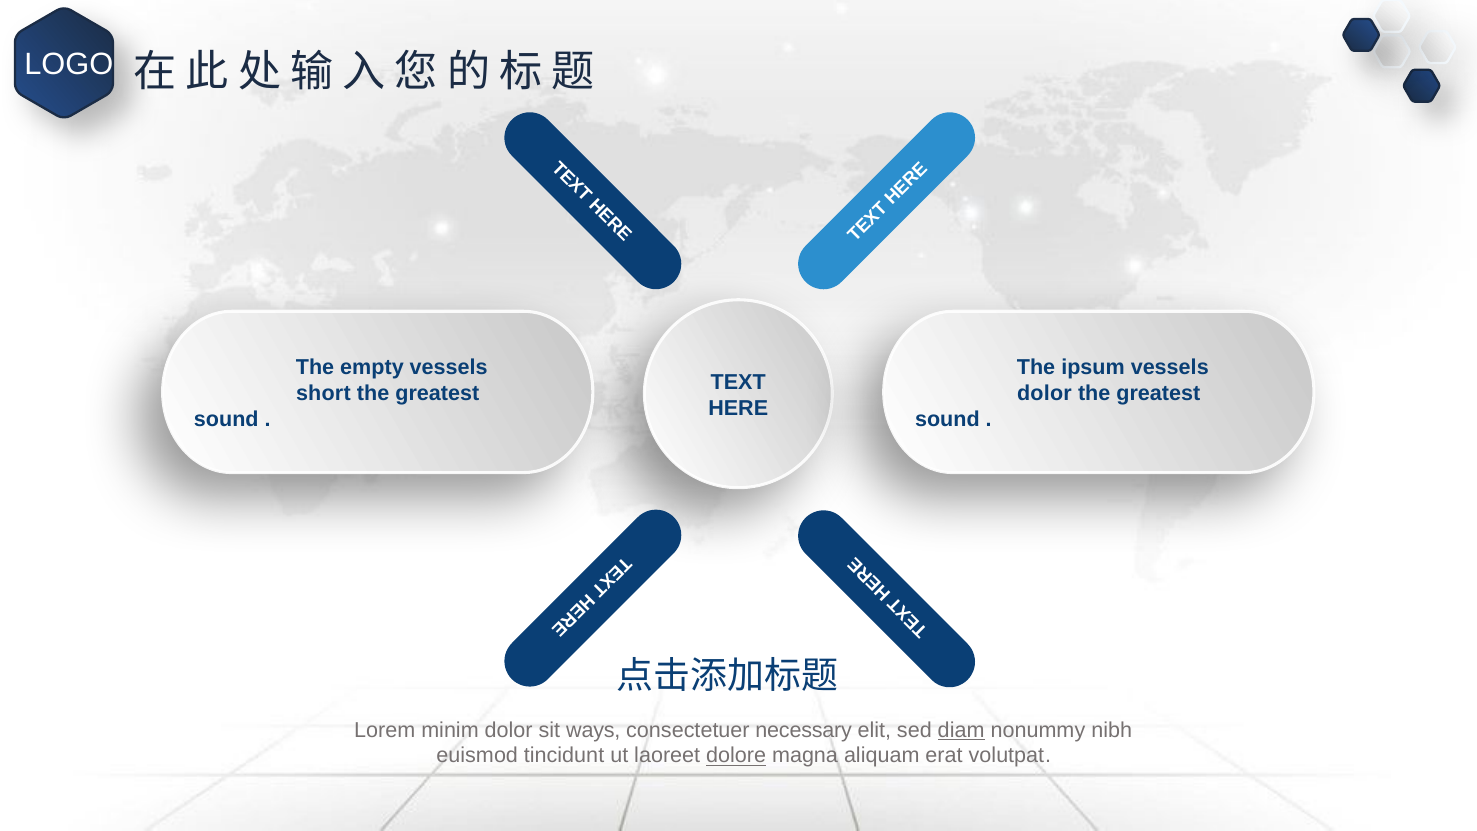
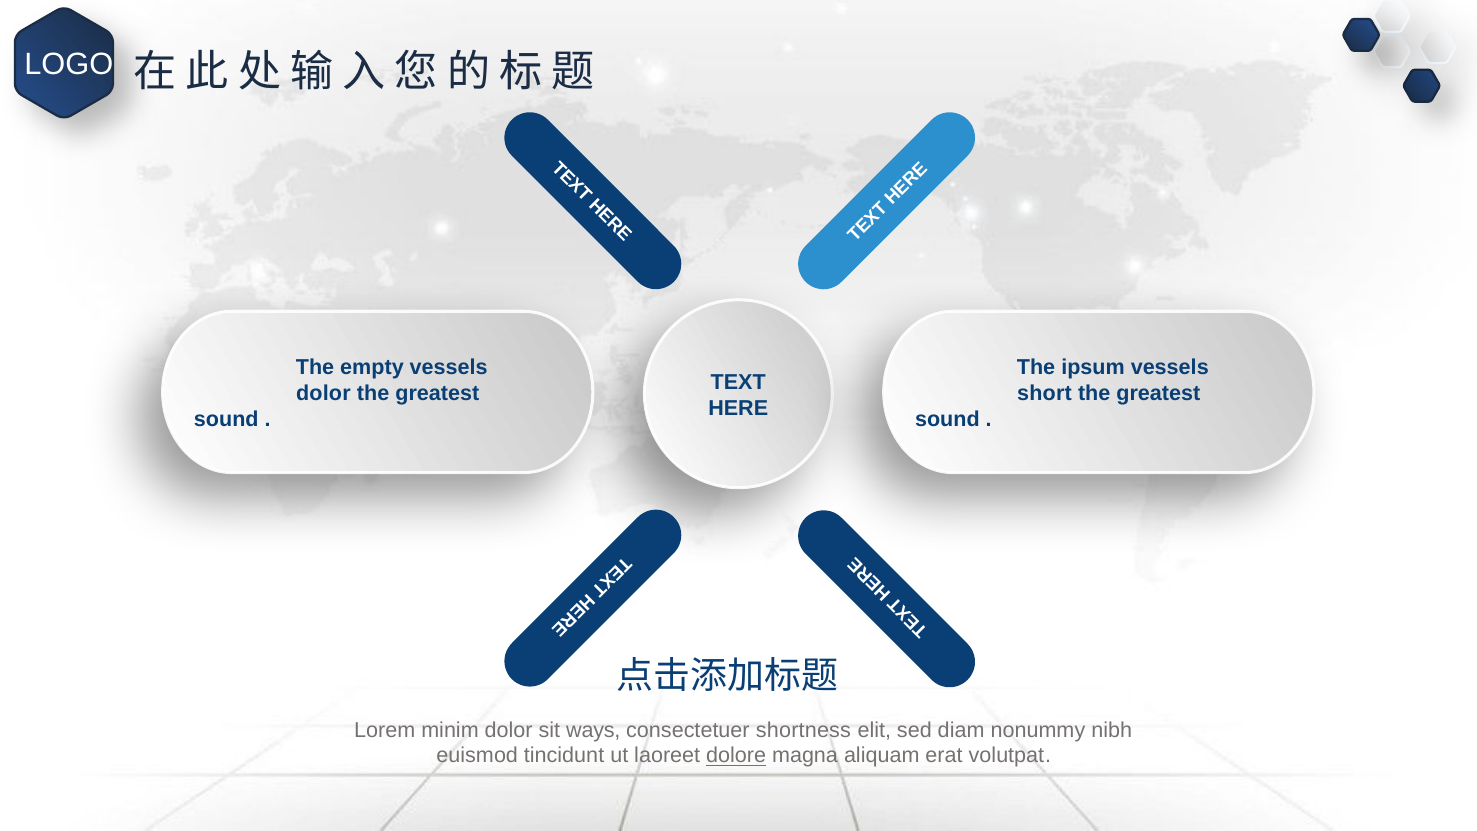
short: short -> dolor (323, 393)
dolor: dolor -> short (1044, 393)
necessary: necessary -> shortness (803, 730)
diam underline: present -> none (961, 730)
